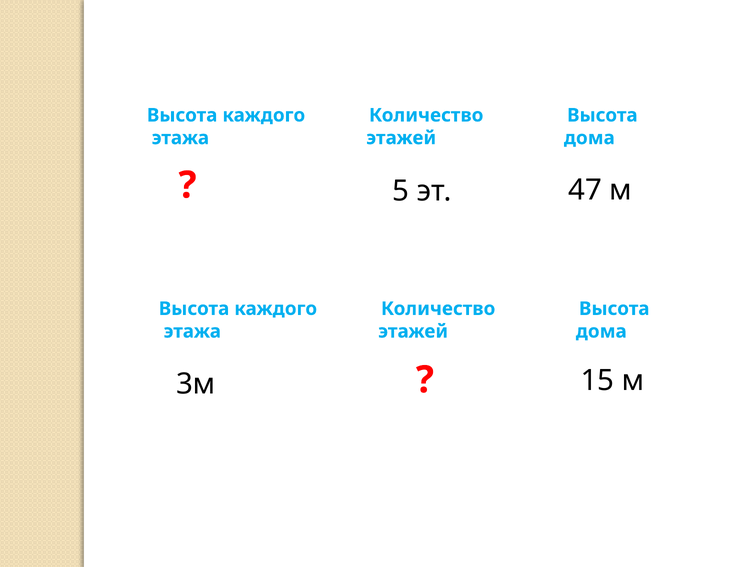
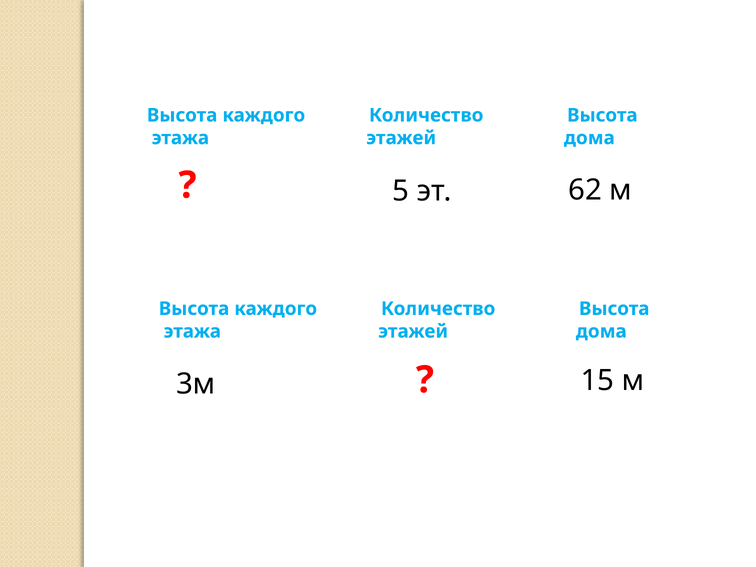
47: 47 -> 62 (585, 190)
